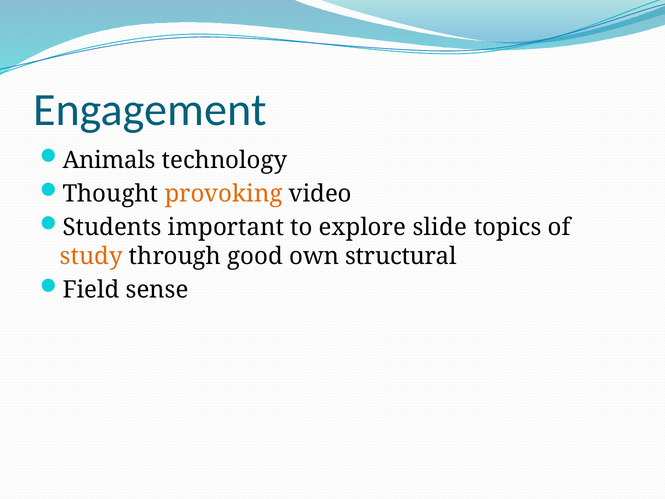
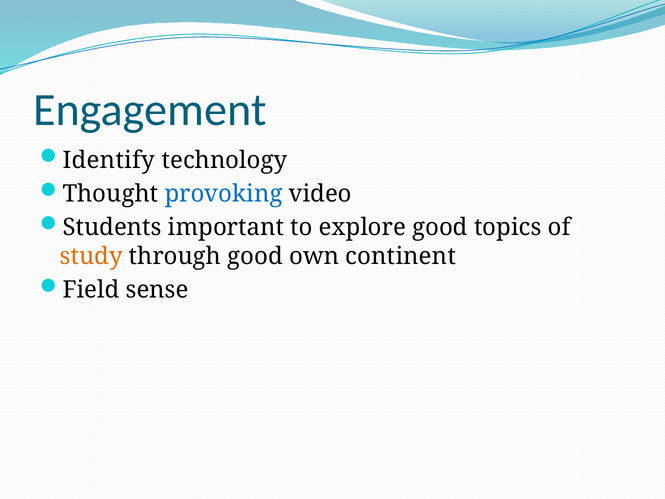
Animals: Animals -> Identify (109, 160)
provoking colour: orange -> blue (223, 194)
explore slide: slide -> good (440, 227)
structural: structural -> continent (401, 256)
